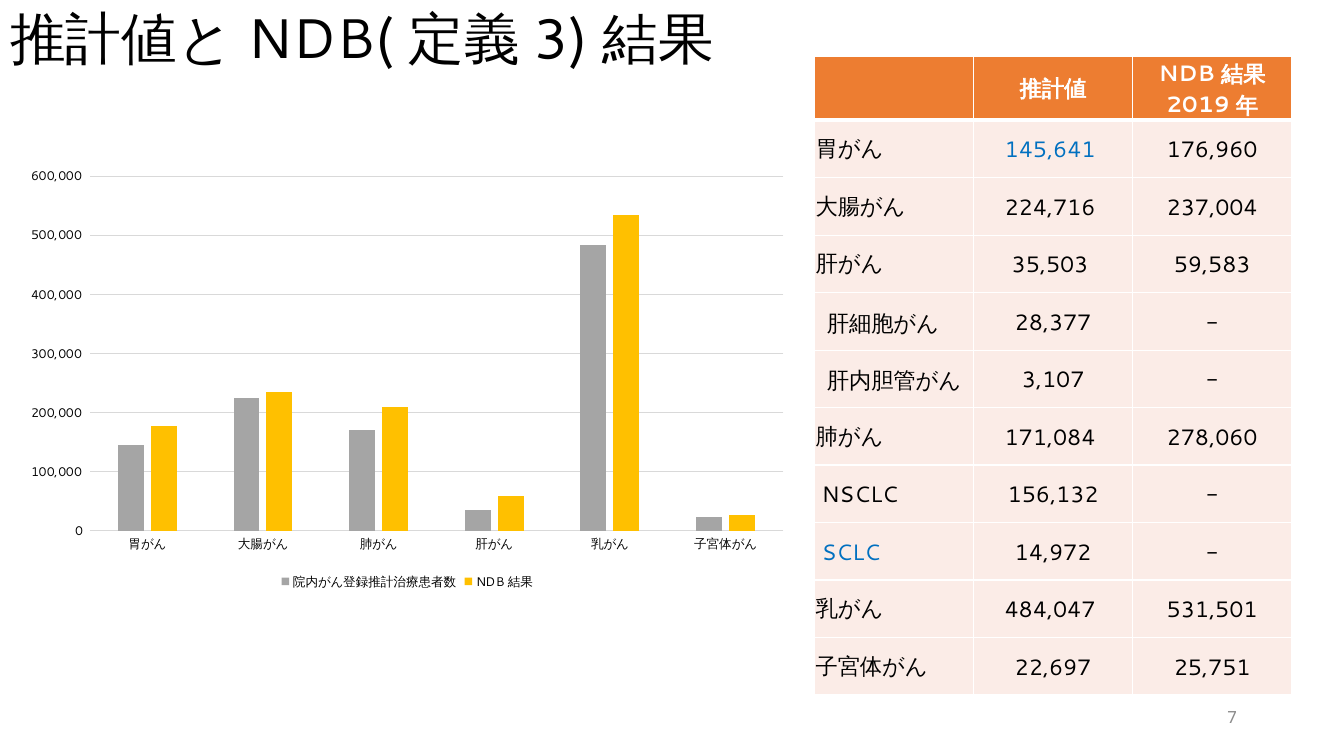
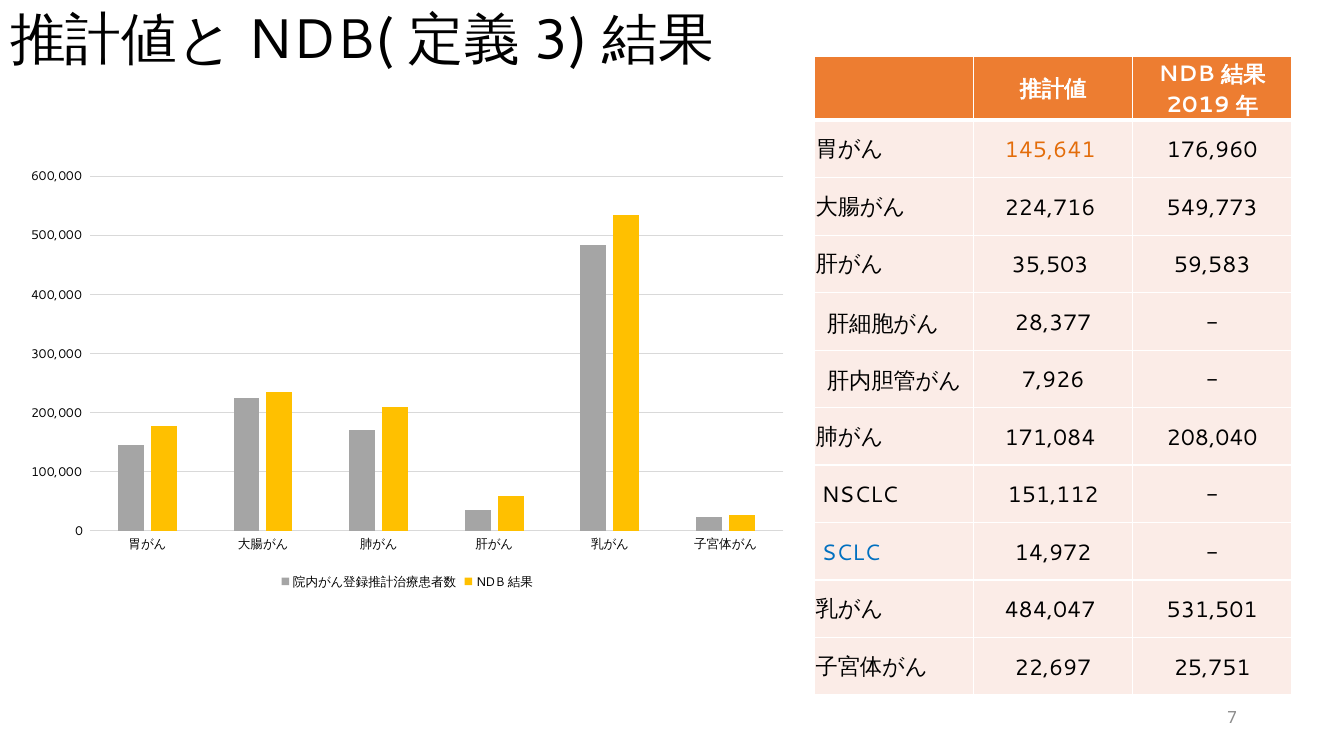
145,641 colour: blue -> orange (1050, 151)
237,004: 237,004 -> 549,773 (1212, 208)
3,107: 3,107 -> 7,926 (1053, 381)
278,060: 278,060 -> 208,040 (1212, 438)
156,132: 156,132 -> 151,112 (1053, 496)
